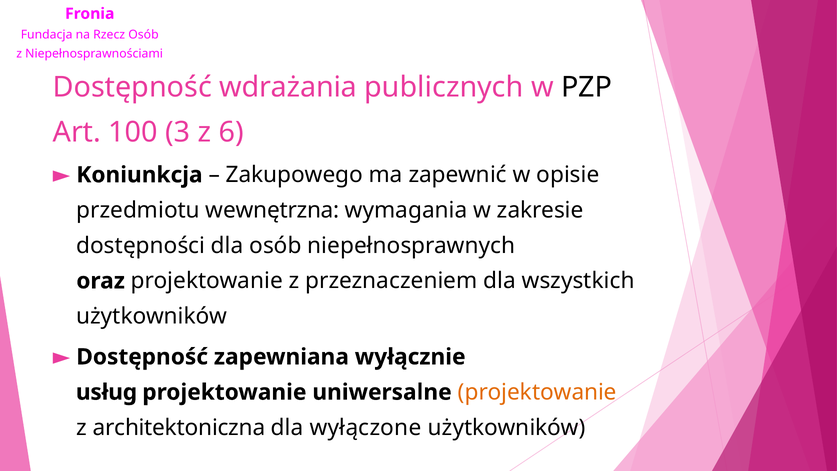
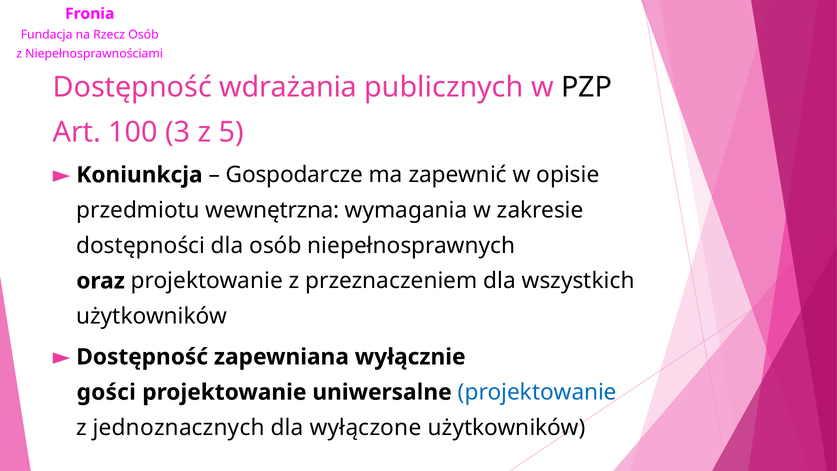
6: 6 -> 5 (231, 132)
Zakupowego: Zakupowego -> Gospodarcze (294, 175)
usług: usług -> gości (106, 392)
projektowanie colour: orange -> blue (537, 392)
architektoniczna: architektoniczna -> jednoznacznych (179, 427)
